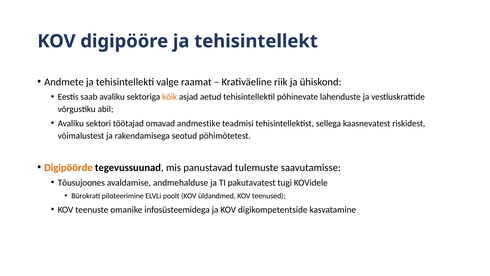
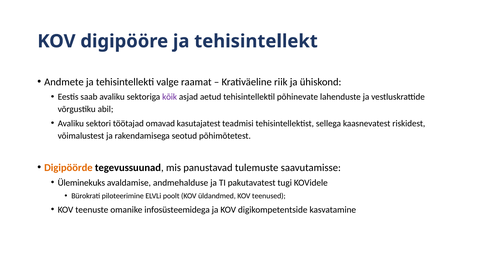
kõik colour: orange -> purple (170, 97)
andmestike: andmestike -> kasutajatest (199, 123)
Tõusujoones: Tõusujoones -> Üleminekuks (81, 182)
